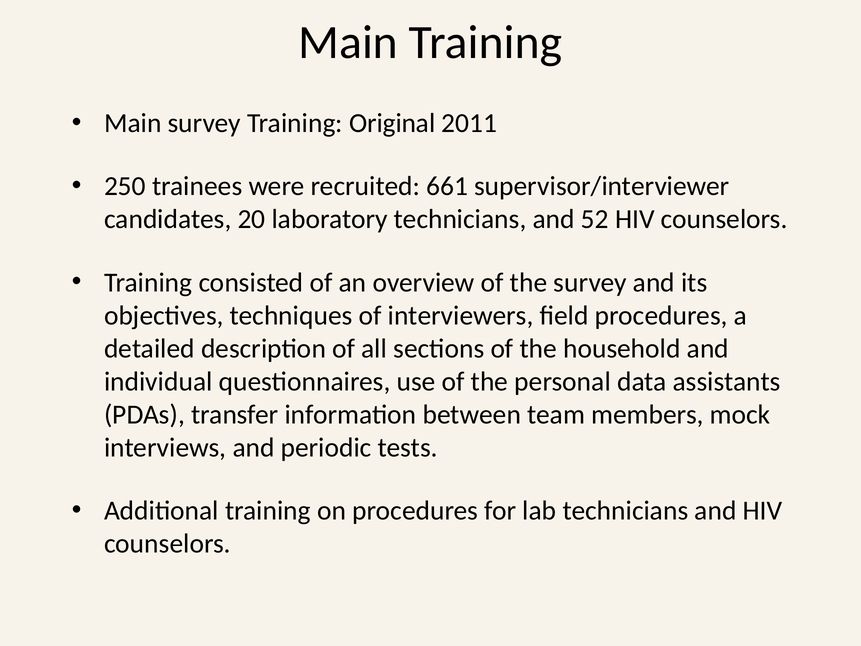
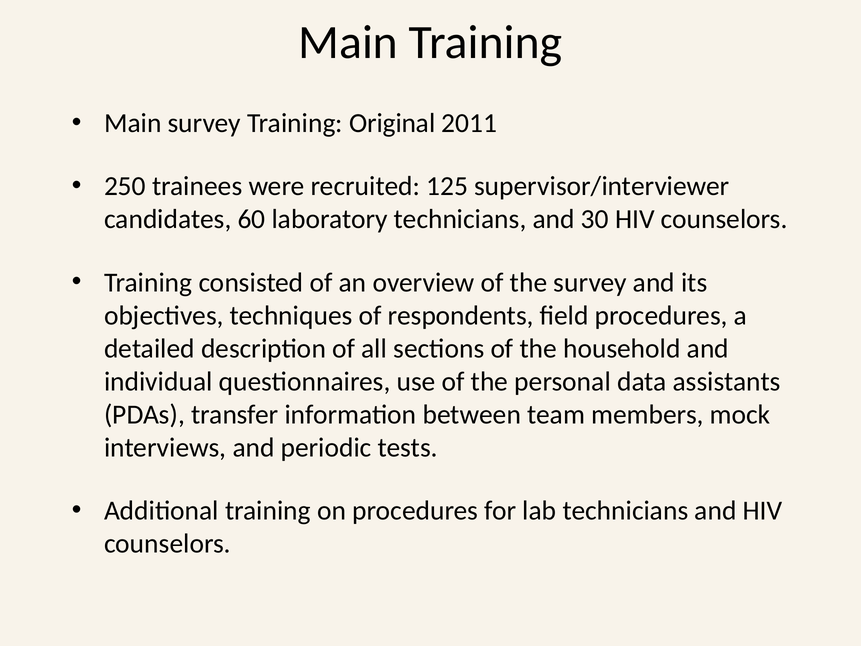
661: 661 -> 125 (447, 186)
20: 20 -> 60 (251, 219)
52: 52 -> 30 (595, 219)
interviewers: interviewers -> respondents (461, 315)
